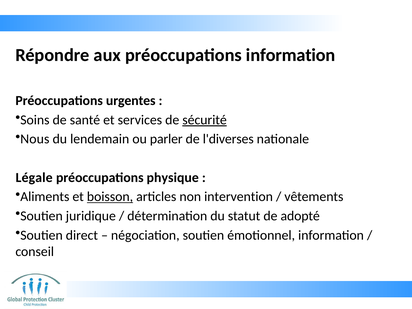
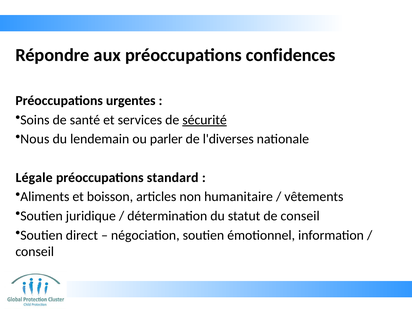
préoccupations information: information -> confidences (291, 55)
physique: physique -> standard (173, 178)
boisson underline: present -> none (110, 197)
intervention: intervention -> humanitaire (239, 197)
de adopté: adopté -> conseil (300, 216)
